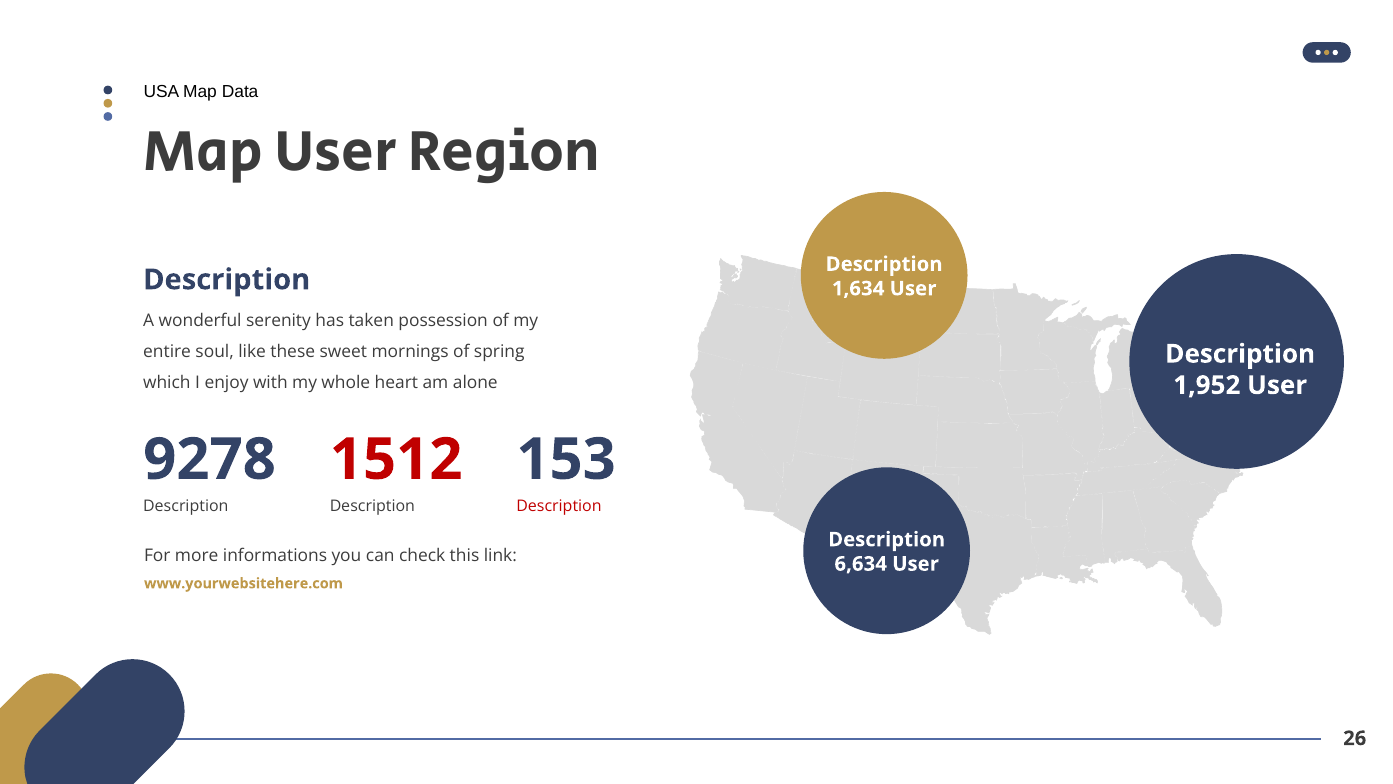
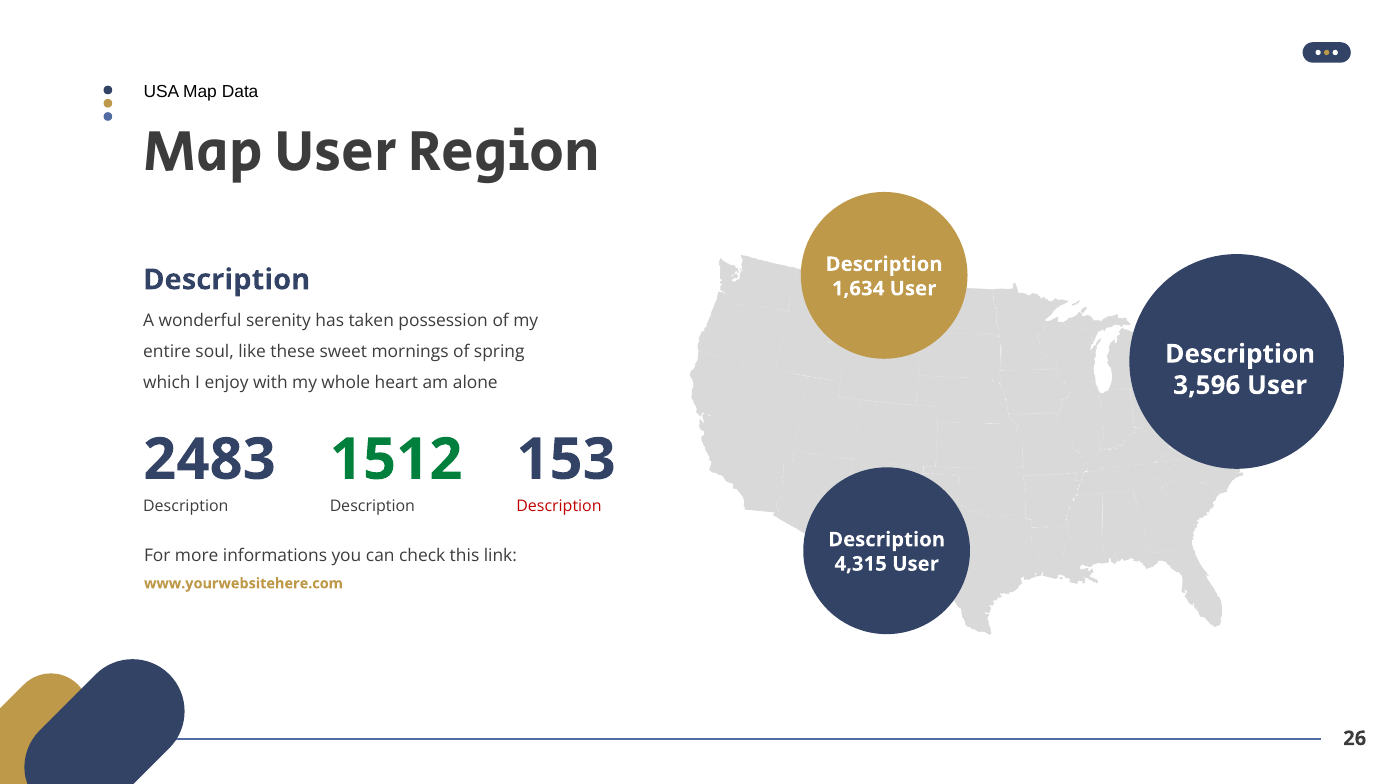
1,952: 1,952 -> 3,596 (1207, 385)
9278: 9278 -> 2483 (210, 459)
1512 colour: red -> green (396, 459)
6,634: 6,634 -> 4,315 (861, 564)
